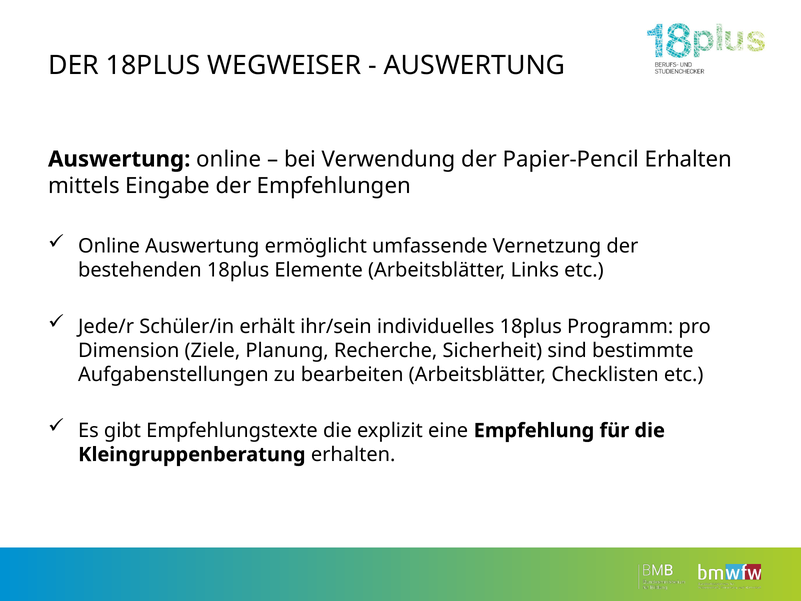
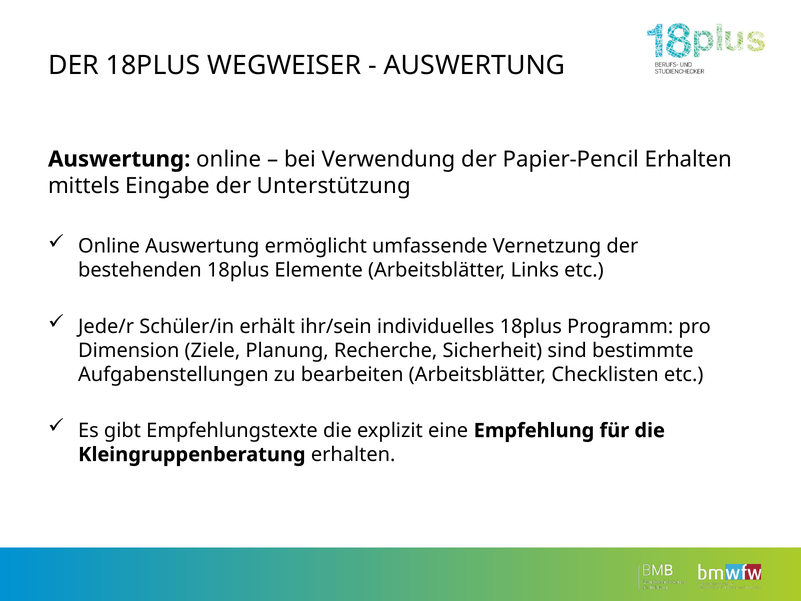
Empfehlungen: Empfehlungen -> Unterstützung (334, 186)
